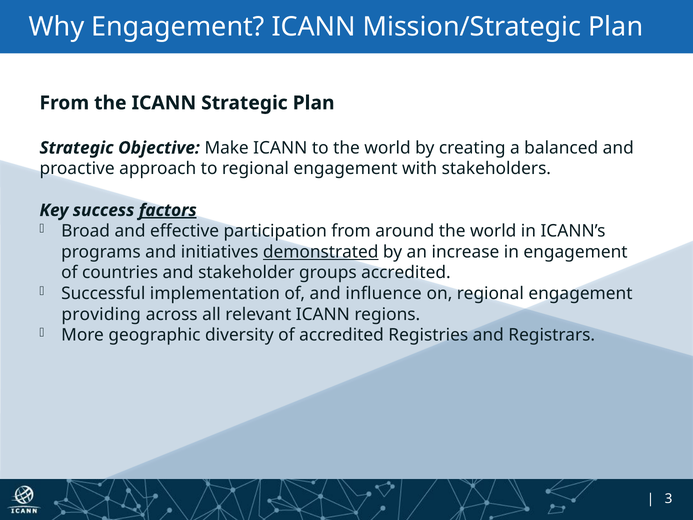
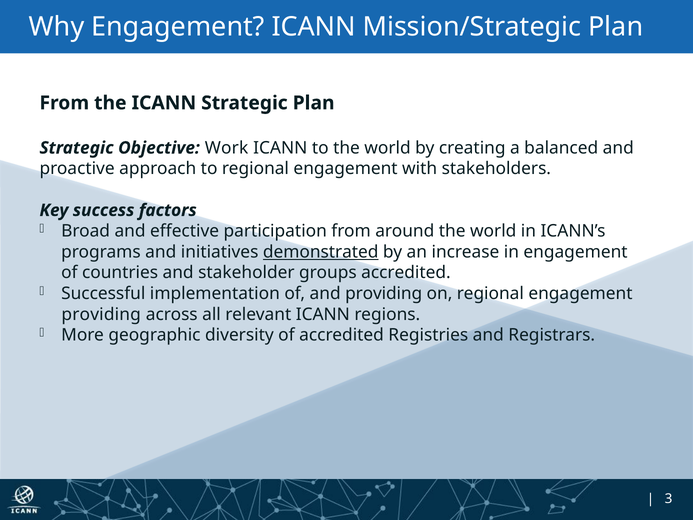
Make: Make -> Work (227, 148)
factors underline: present -> none (168, 210)
and influence: influence -> providing (384, 293)
